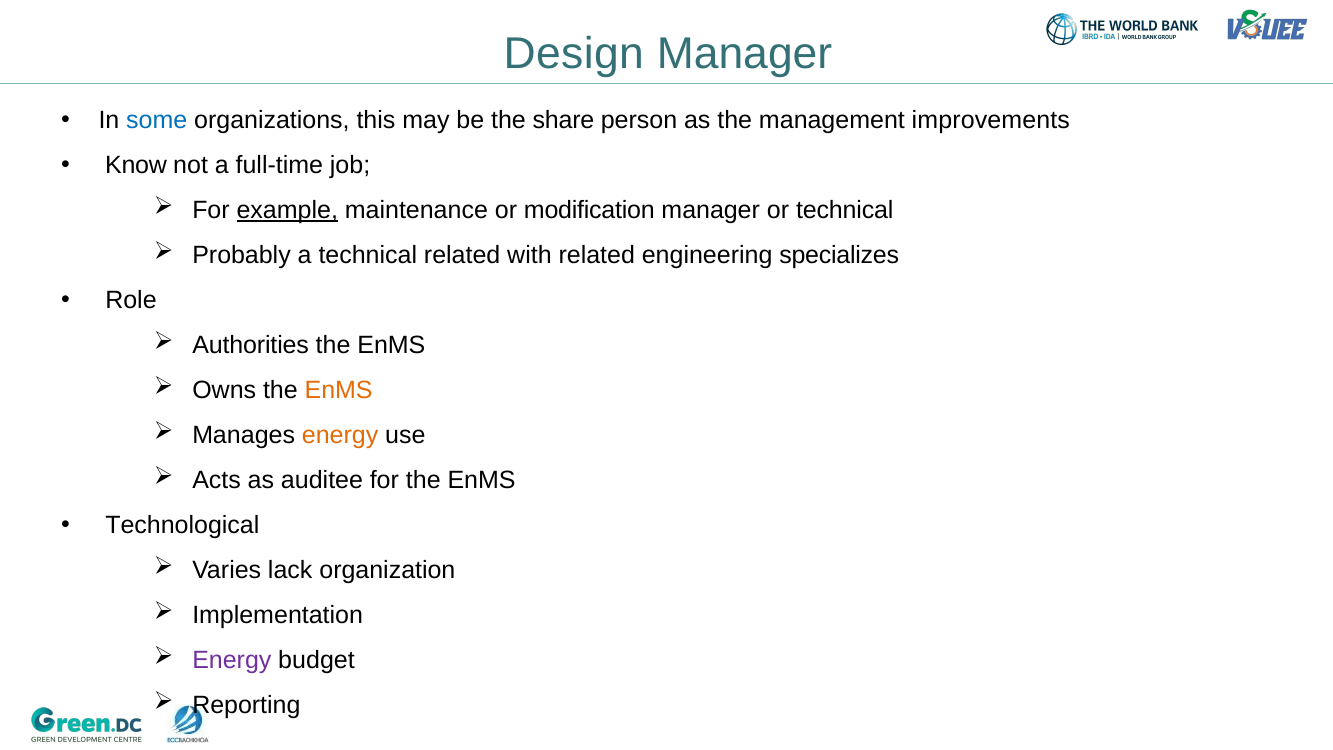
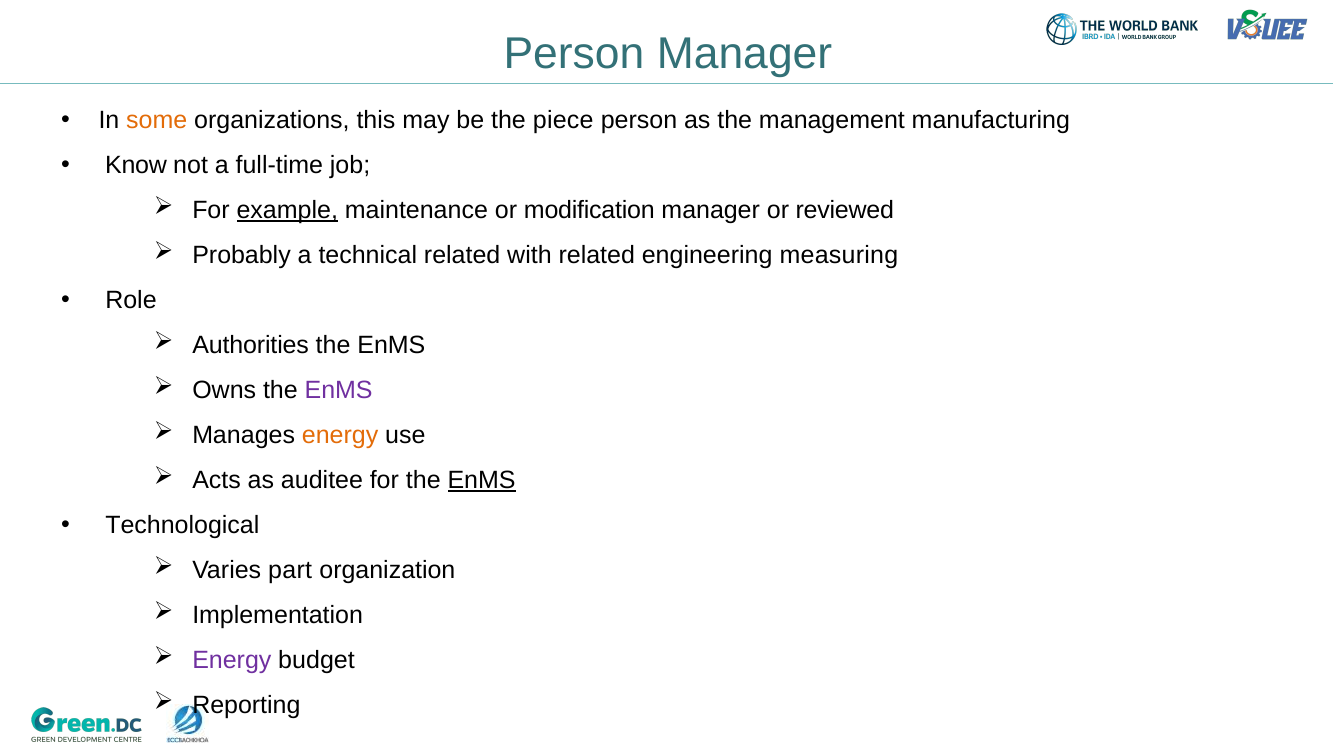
Design: Design -> Person (574, 54)
some colour: blue -> orange (157, 120)
share: share -> piece (563, 120)
improvements: improvements -> manufacturing (991, 120)
or technical: technical -> reviewed (845, 210)
specializes: specializes -> measuring (839, 255)
EnMS colour: orange -> purple (339, 390)
EnMS underline: none -> present (482, 480)
lack: lack -> part (290, 570)
